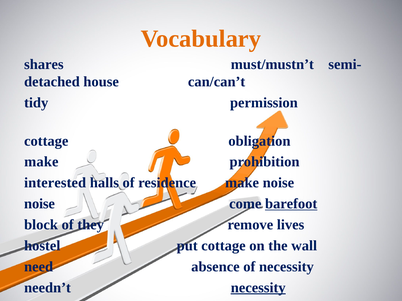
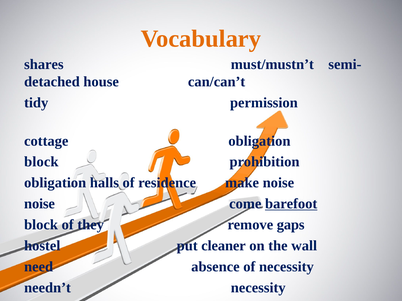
make: make -> block (41, 162)
interested: interested -> obligation (55, 183)
lives: lives -> gaps (291, 225)
put cottage: cottage -> cleaner (224, 246)
necessity underline: present -> none (258, 288)
